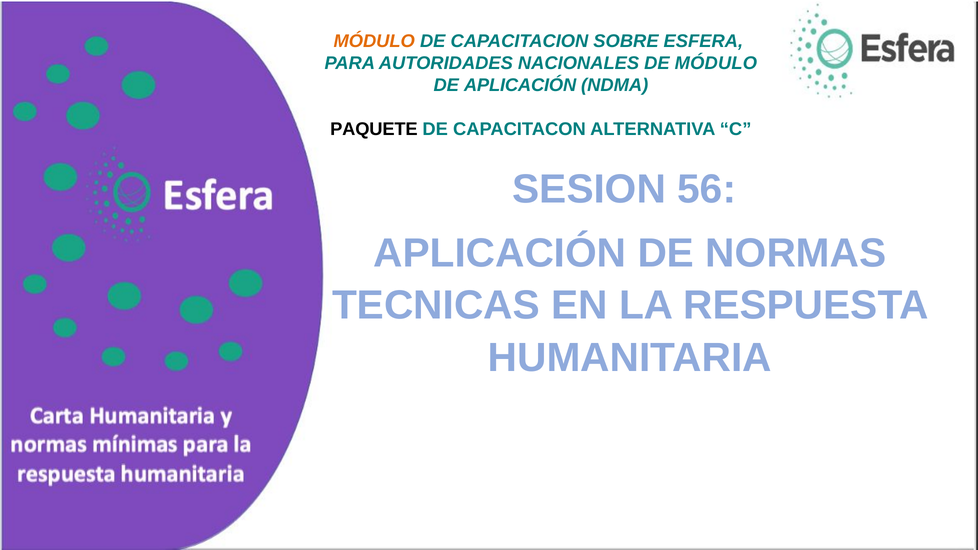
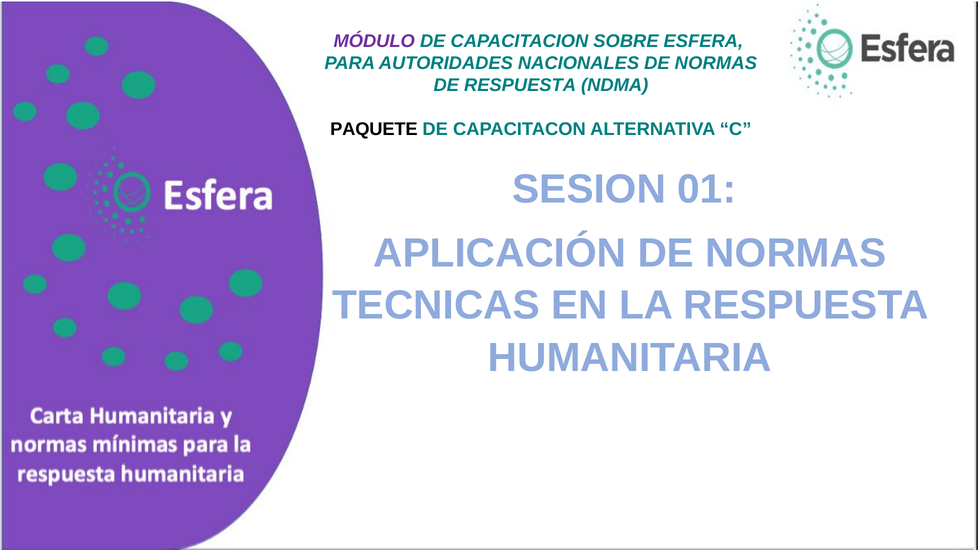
MÓDULO colour: orange -> purple (374, 41)
NACIONALES DE MÓDULO: MÓDULO -> NORMAS (716, 63)
DE APLICACIÓN: APLICACIÓN -> RESPUESTA (520, 85)
56: 56 -> 01 (707, 189)
